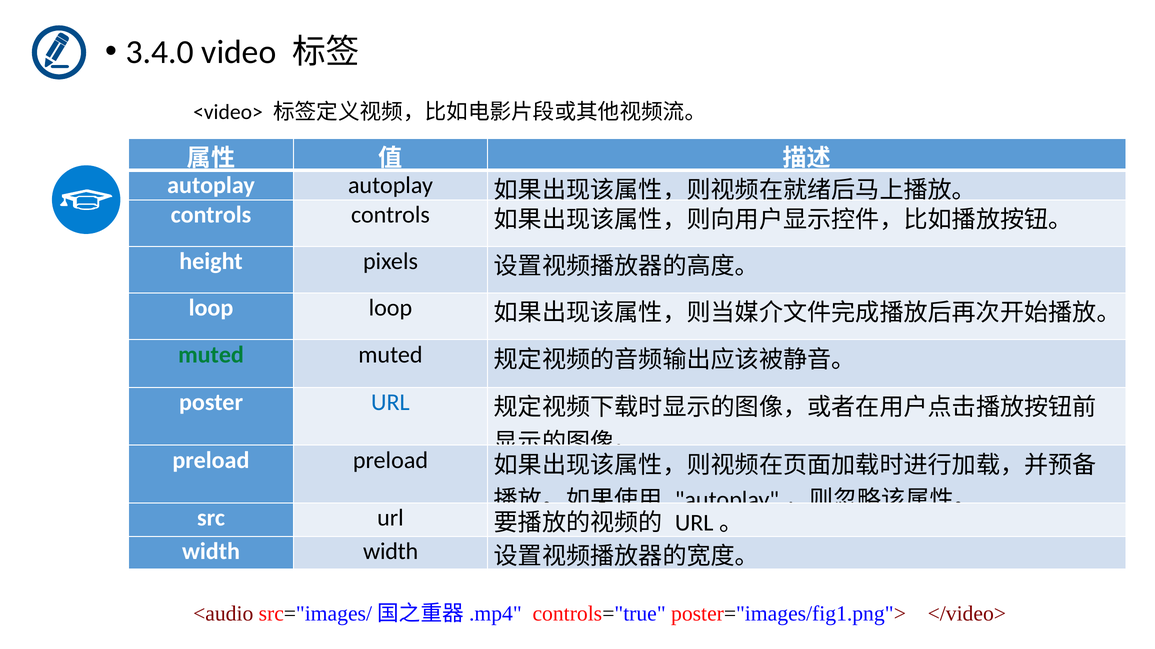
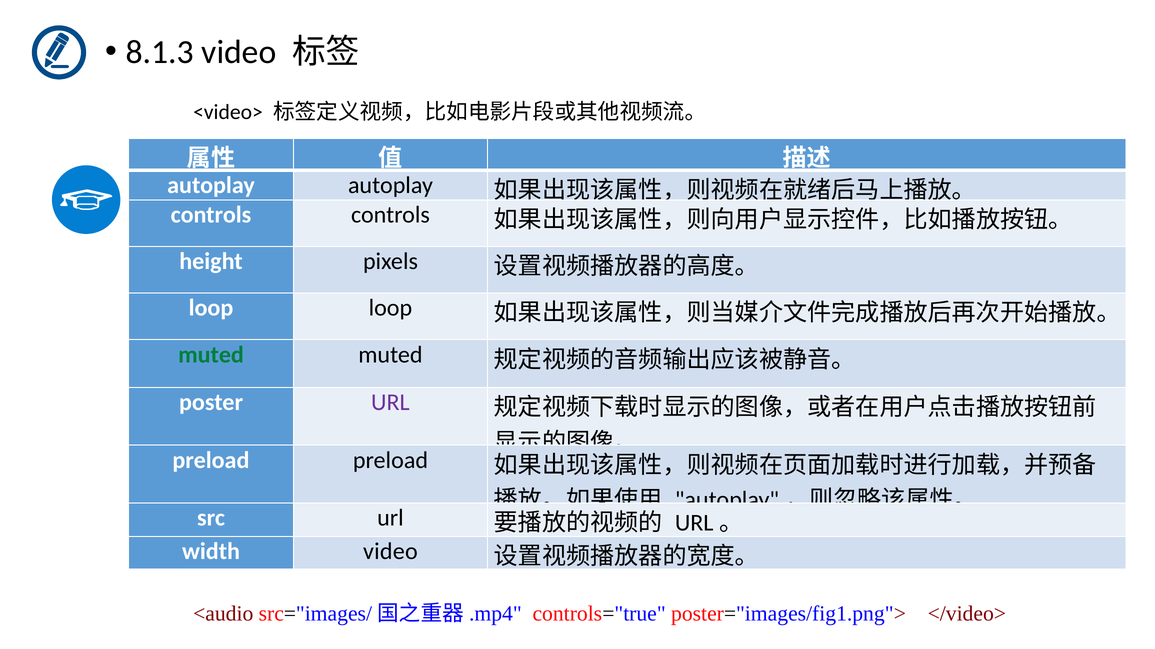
3.4.0: 3.4.0 -> 8.1.3 (160, 52)
URL colour: blue -> purple (390, 403)
width width: width -> video (390, 552)
